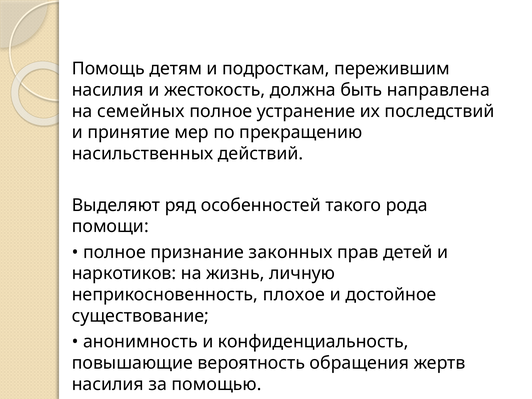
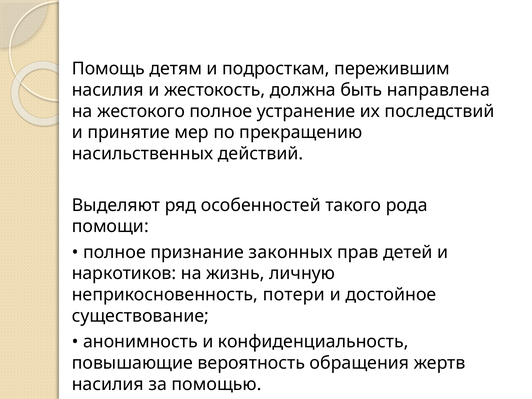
семейных: семейных -> жестокого (141, 111)
плохое: плохое -> потери (294, 295)
